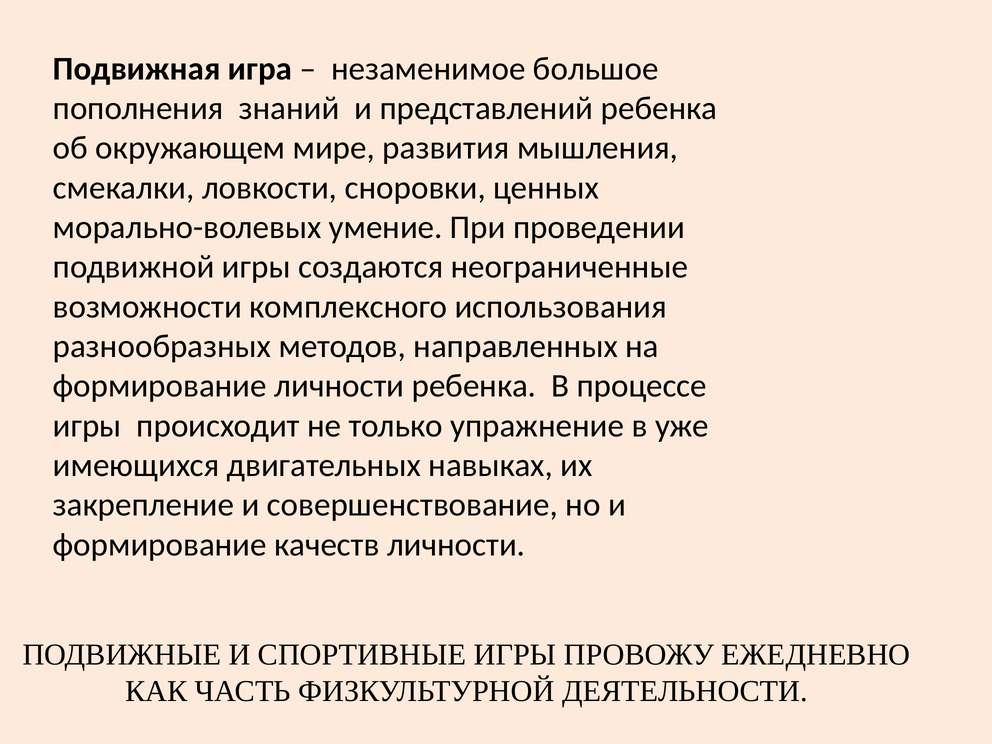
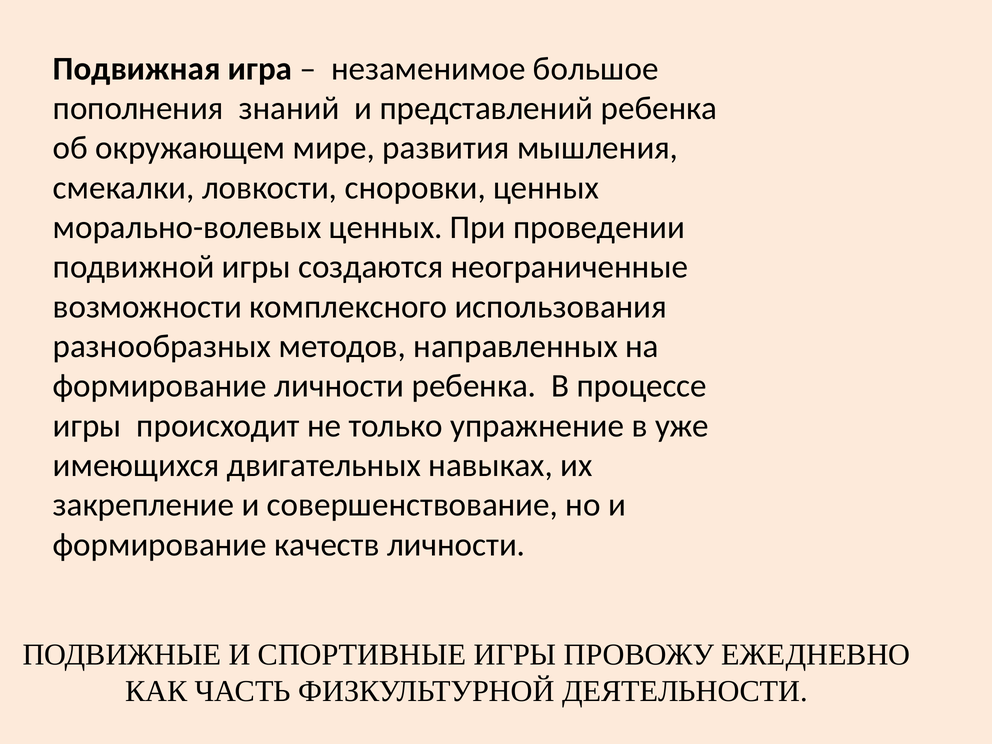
морально-волевых умение: умение -> ценных (386, 227)
